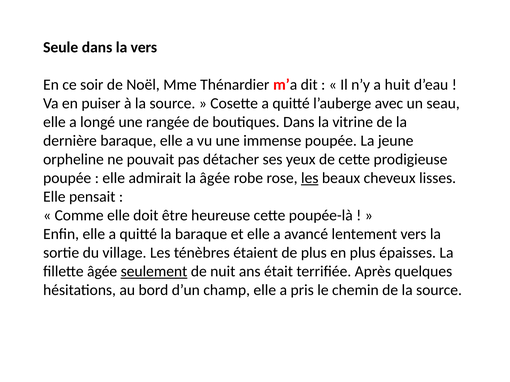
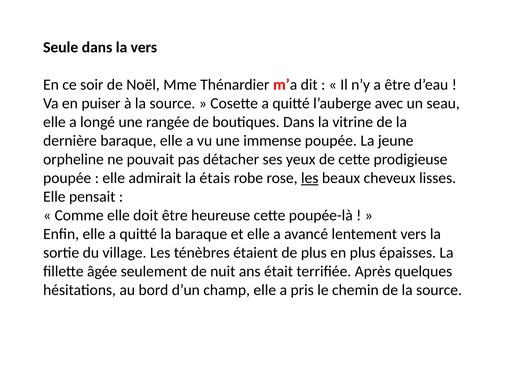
a huit: huit -> être (397, 85)
la âgée: âgée -> étais (215, 178)
seulement underline: present -> none (154, 272)
